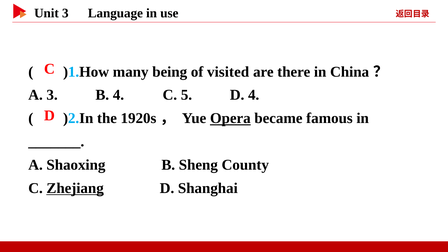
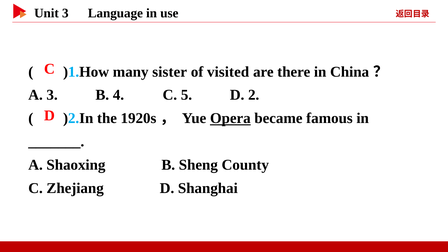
being: being -> sister (170, 72)
D 4: 4 -> 2 (254, 95)
Zhejiang underline: present -> none (75, 188)
